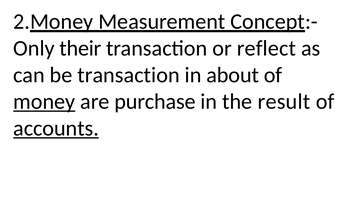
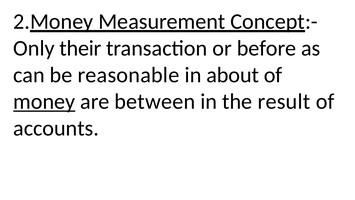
reflect: reflect -> before (266, 48)
be transaction: transaction -> reasonable (128, 75)
purchase: purchase -> between (155, 101)
accounts underline: present -> none (56, 128)
